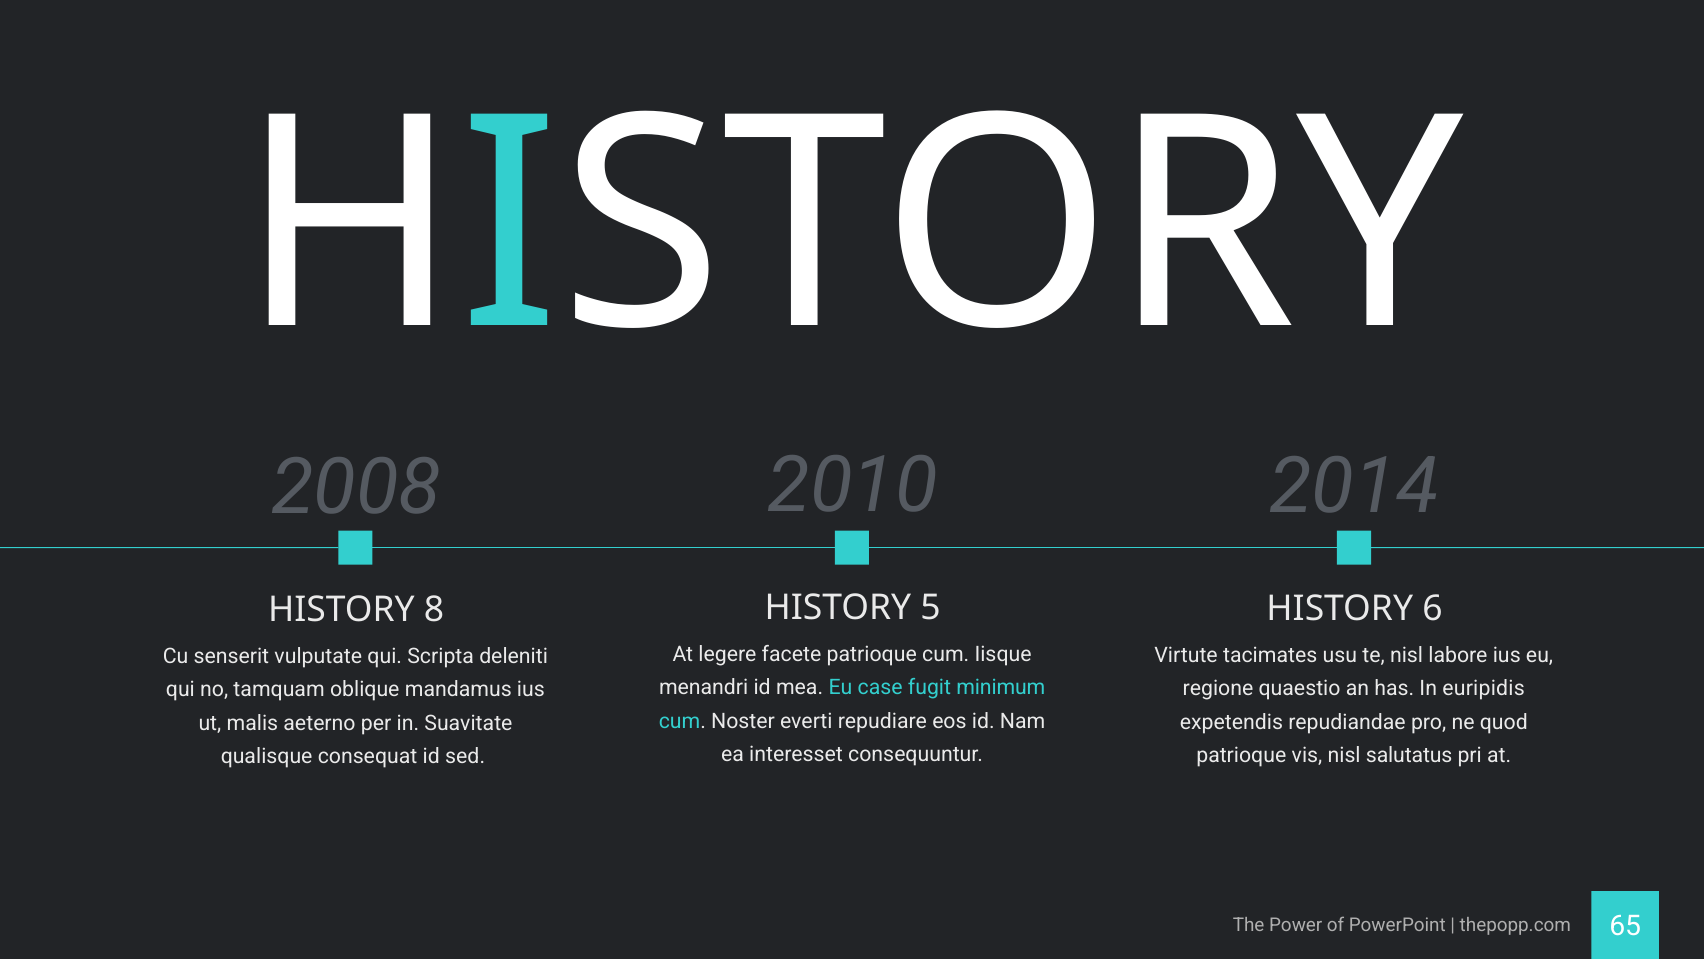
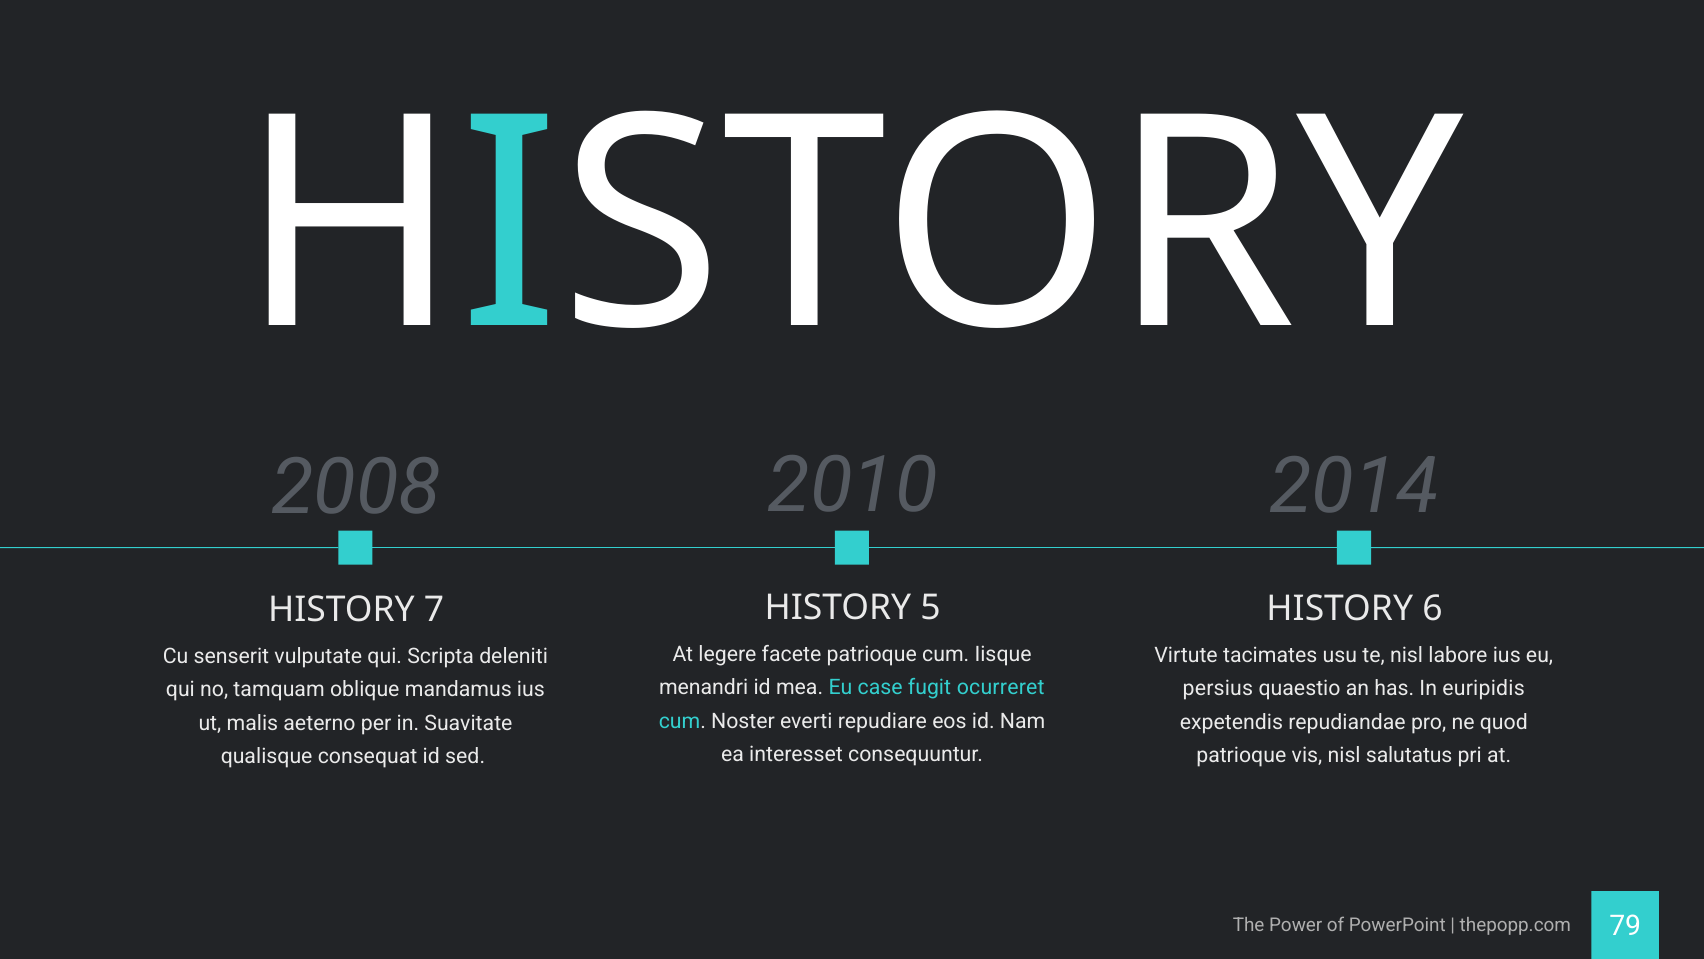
8: 8 -> 7 (434, 609)
minimum: minimum -> ocurreret (1001, 687)
regione: regione -> persius (1218, 688)
65: 65 -> 79 (1625, 925)
